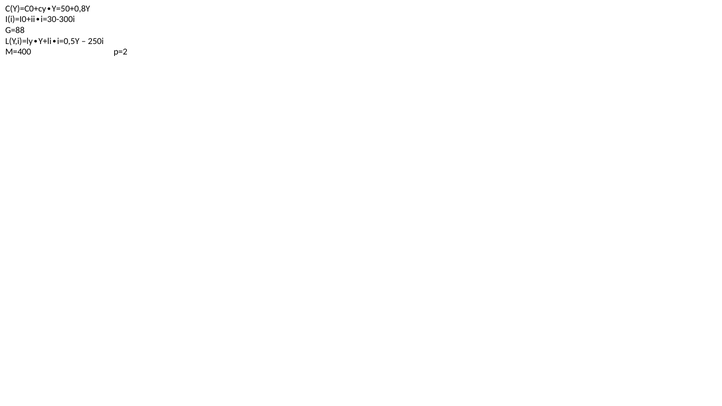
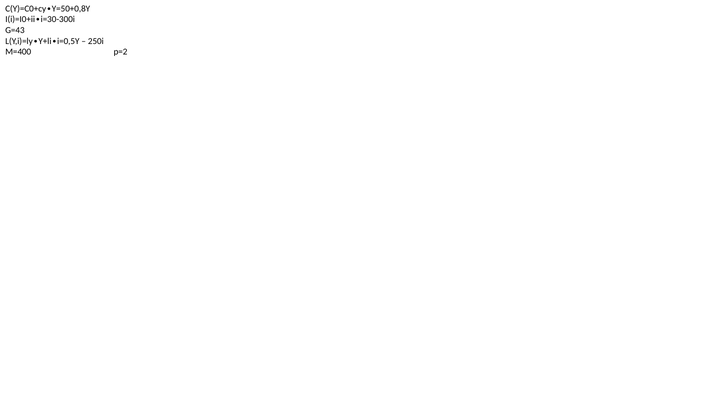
G=88: G=88 -> G=43 (15, 30)
